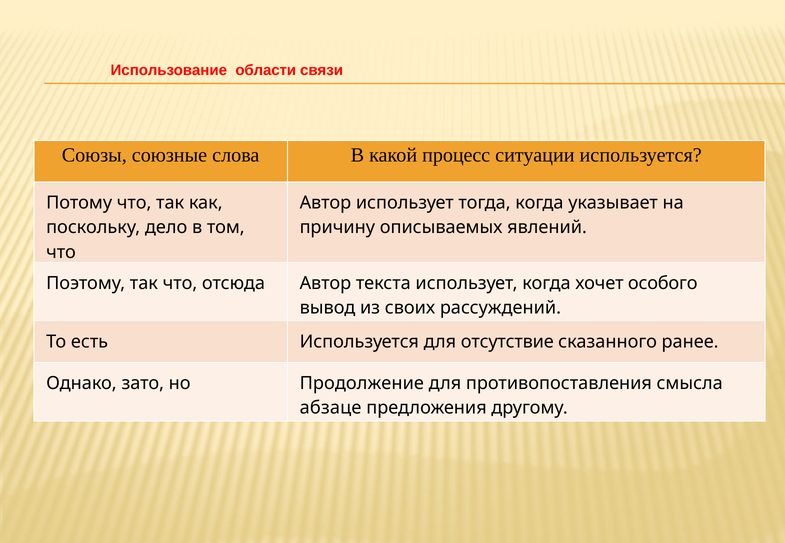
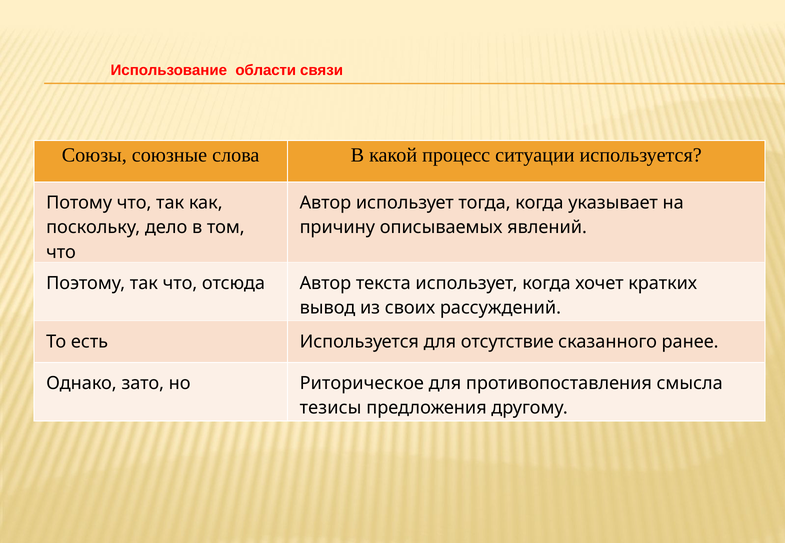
особого: особого -> кратких (663, 283)
Продолжение: Продолжение -> Риторическое (362, 384)
абзаце: абзаце -> тезисы (331, 408)
